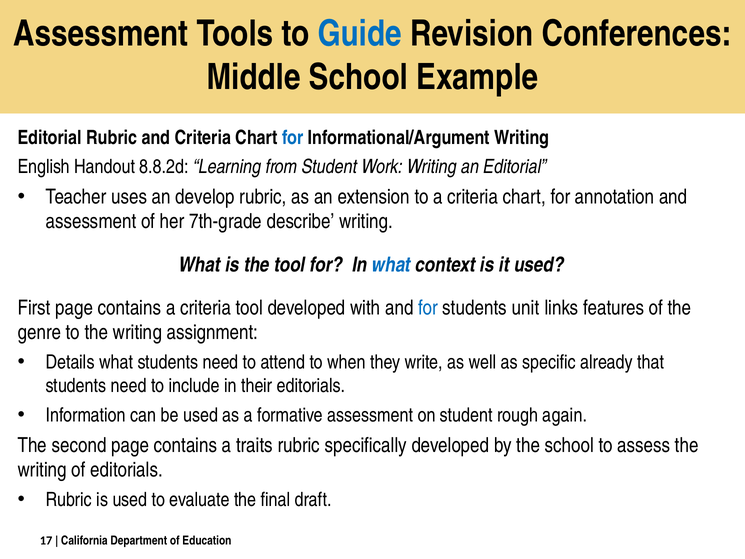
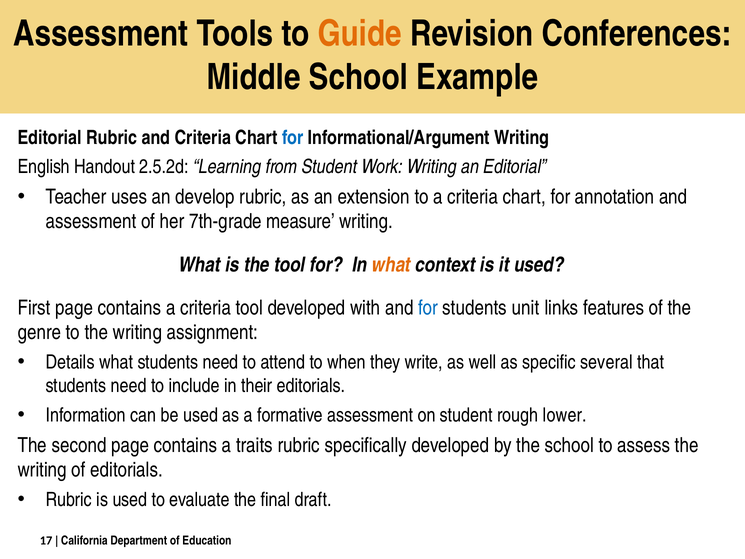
Guide colour: blue -> orange (360, 34)
8.8.2d: 8.8.2d -> 2.5.2d (164, 167)
describe: describe -> measure (301, 222)
what colour: blue -> orange (391, 265)
already: already -> several (606, 362)
again: again -> lower (565, 415)
